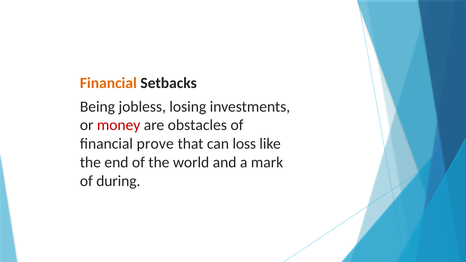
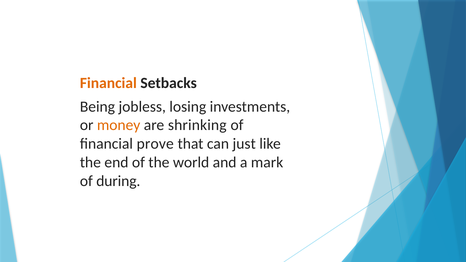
money colour: red -> orange (119, 125)
obstacles: obstacles -> shrinking (197, 125)
loss: loss -> just (244, 144)
